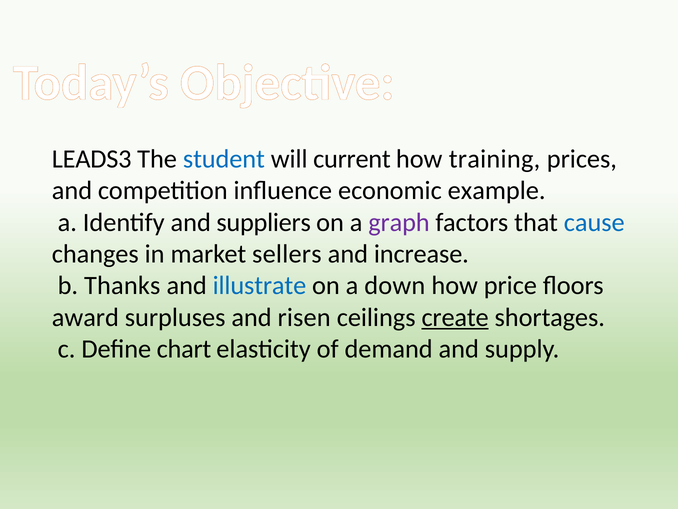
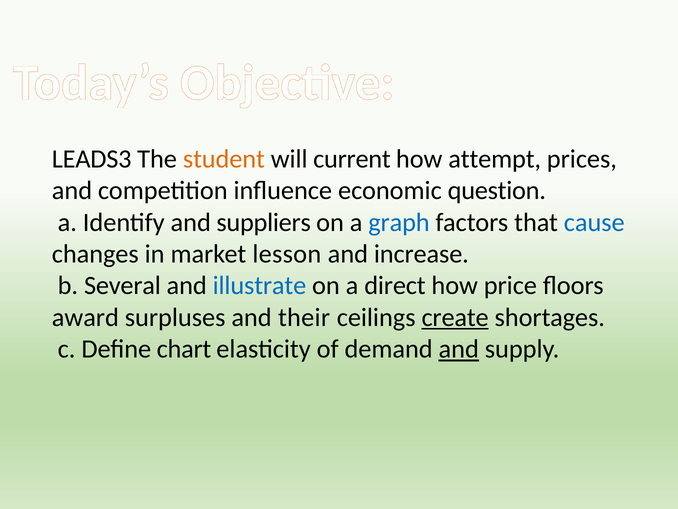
student colour: blue -> orange (224, 159)
training: training -> attempt (495, 159)
example: example -> question (497, 191)
graph colour: purple -> blue (399, 222)
sellers: sellers -> lesson (287, 254)
Thanks: Thanks -> Several (122, 285)
down: down -> direct (395, 285)
risen: risen -> their (304, 317)
and underline: none -> present (459, 349)
